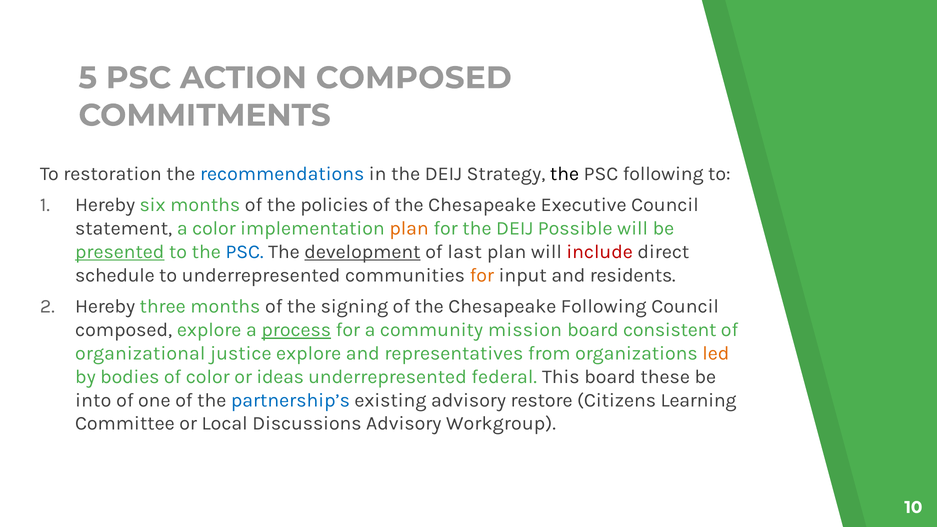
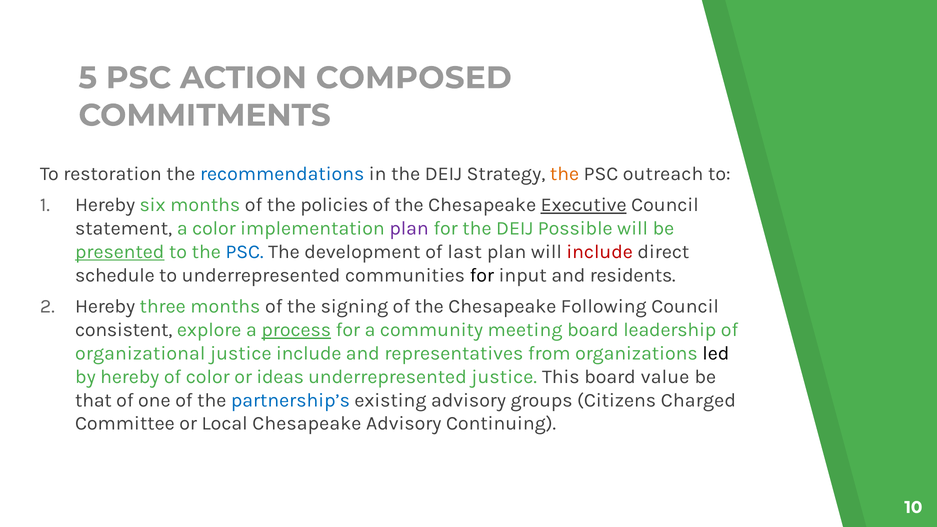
the colour: black -> orange (565, 174)
PSC following: following -> outreach (663, 174)
Executive underline: none -> present (584, 205)
plan colour: orange -> purple (409, 228)
development underline: present -> none (362, 252)
for colour: orange -> black (482, 275)
composed: composed -> consistent (124, 330)
mission: mission -> meeting (525, 330)
consistent: consistent -> leadership (670, 330)
justice explore: explore -> include (309, 353)
led colour: orange -> black (716, 353)
by bodies: bodies -> hereby (130, 377)
underrepresented federal: federal -> justice (504, 377)
these: these -> value (665, 377)
into: into -> that (93, 400)
restore: restore -> groups (542, 400)
Learning: Learning -> Charged (698, 400)
Local Discussions: Discussions -> Chesapeake (307, 424)
Workgroup: Workgroup -> Continuing (501, 424)
